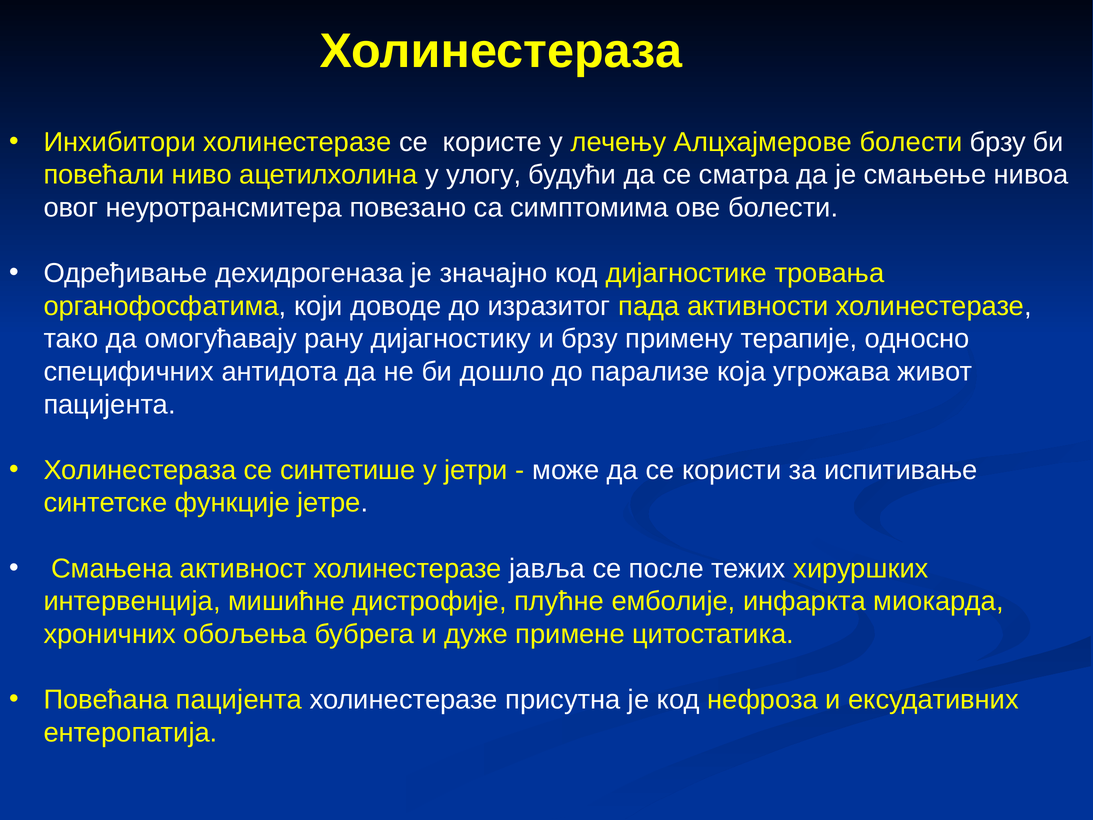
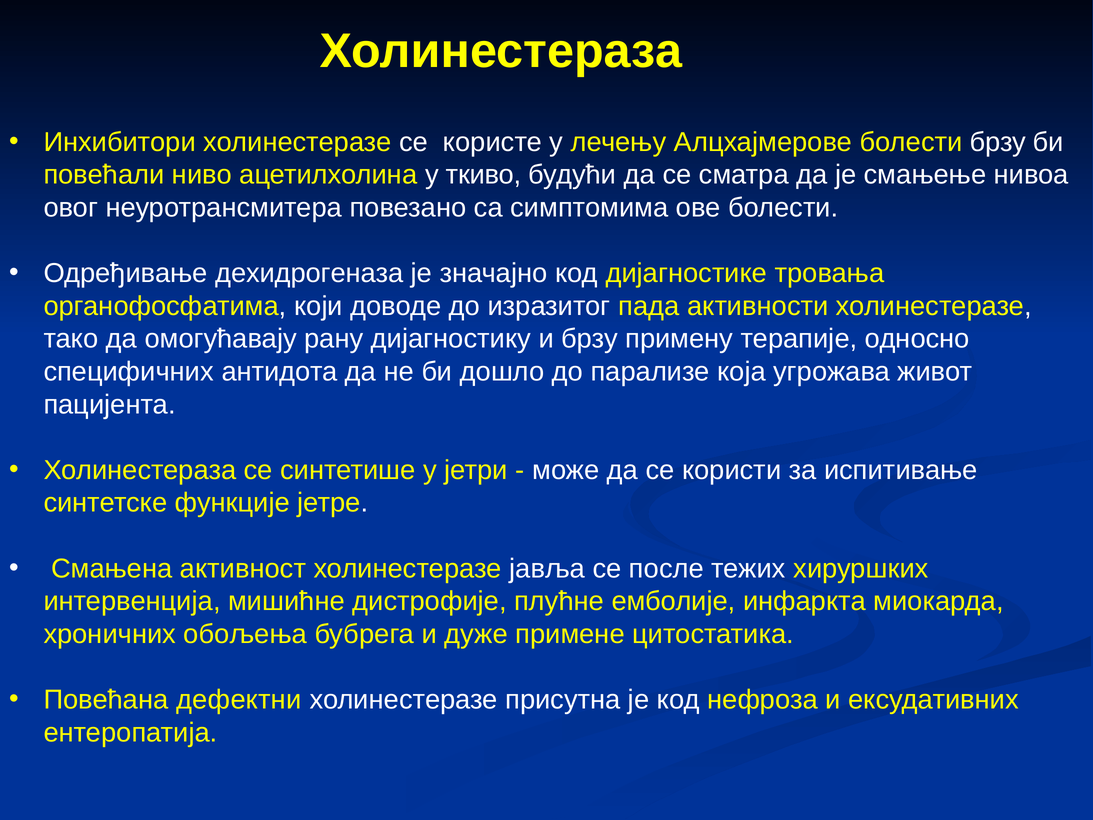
улогу: улогу -> ткиво (484, 175)
Повећана пацијента: пацијента -> дефектни (239, 699)
